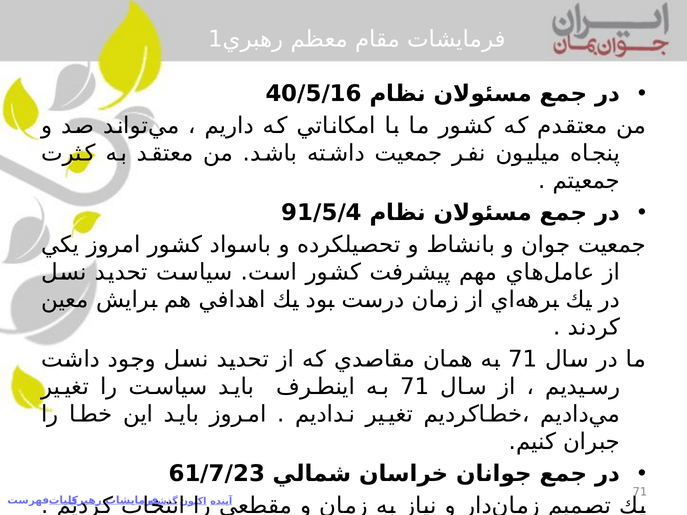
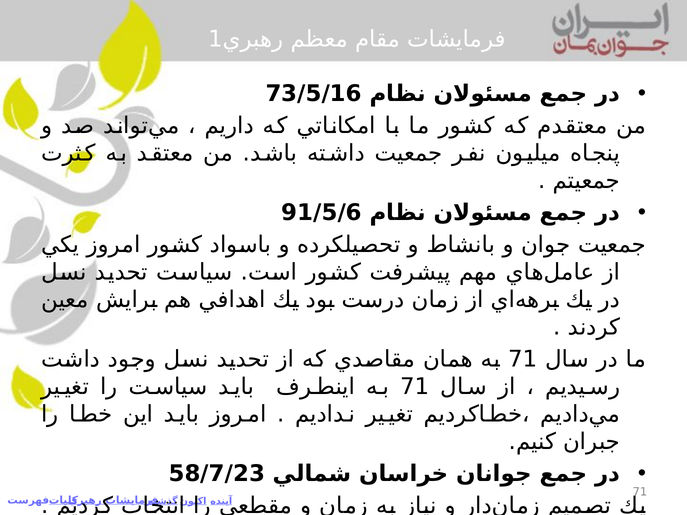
40/5/16: 40/5/16 -> 73/5/16 (314, 94)
91/5/4: 91/5/4 -> 91/5/6 (322, 213)
61/7/23: 61/7/23 -> 58/7/23 (217, 474)
